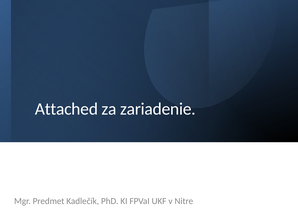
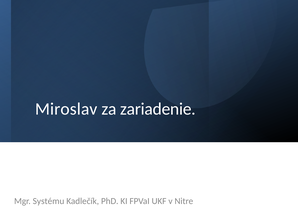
Attached: Attached -> Miroslav (66, 109)
Predmet: Predmet -> Systému (49, 201)
